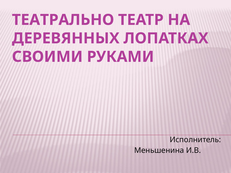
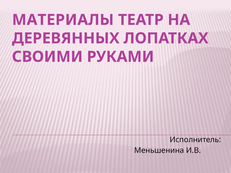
ТЕАТРАЛЬНО: ТЕАТРАЛЬНО -> МАТЕРИАЛЫ (63, 20)
